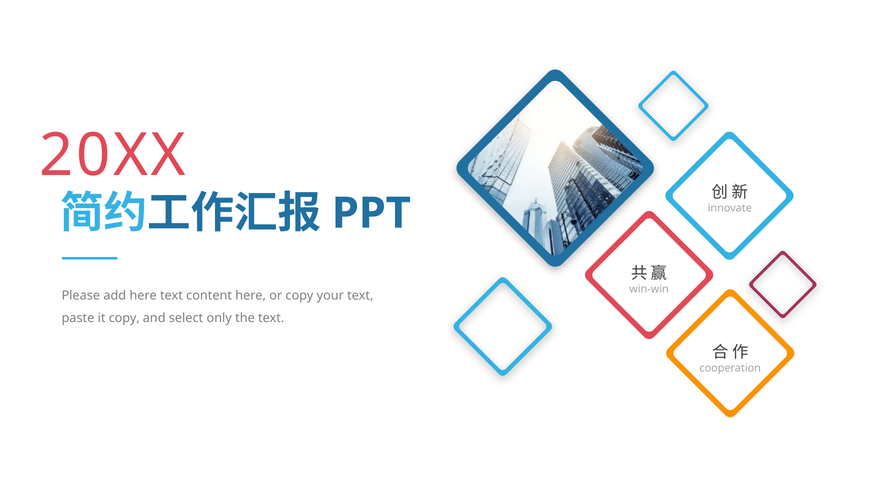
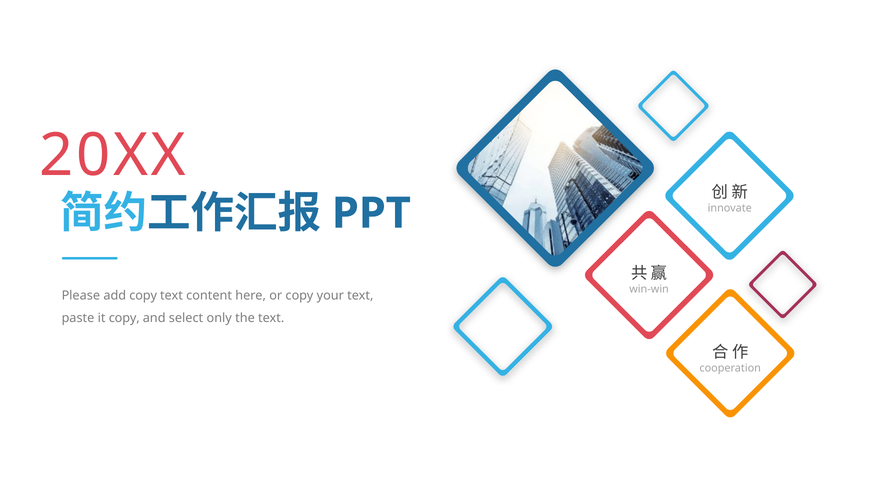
add here: here -> copy (143, 296)
